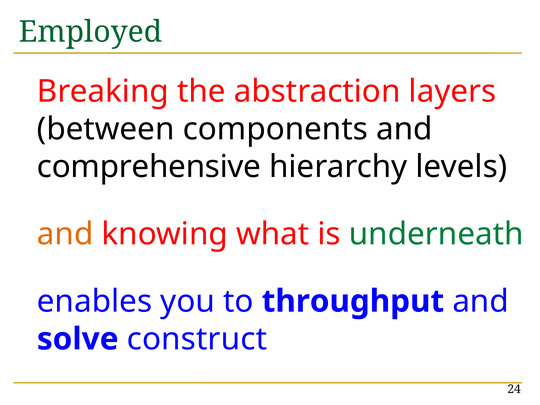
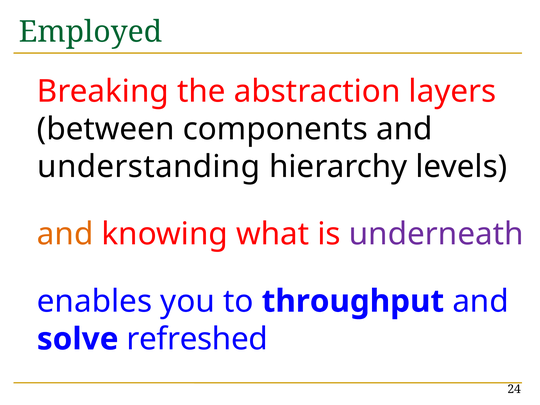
comprehensive: comprehensive -> understanding (149, 167)
underneath colour: green -> purple (436, 234)
construct: construct -> refreshed (197, 339)
